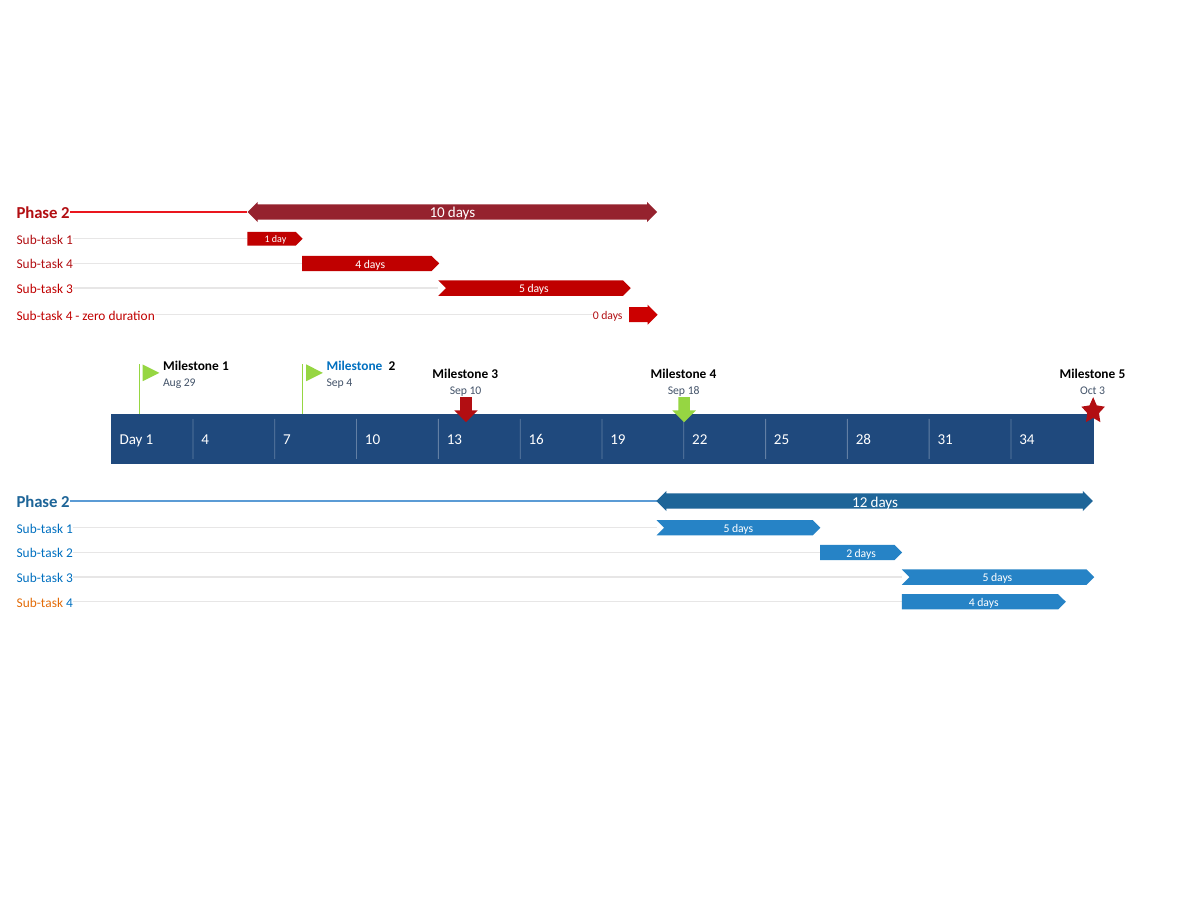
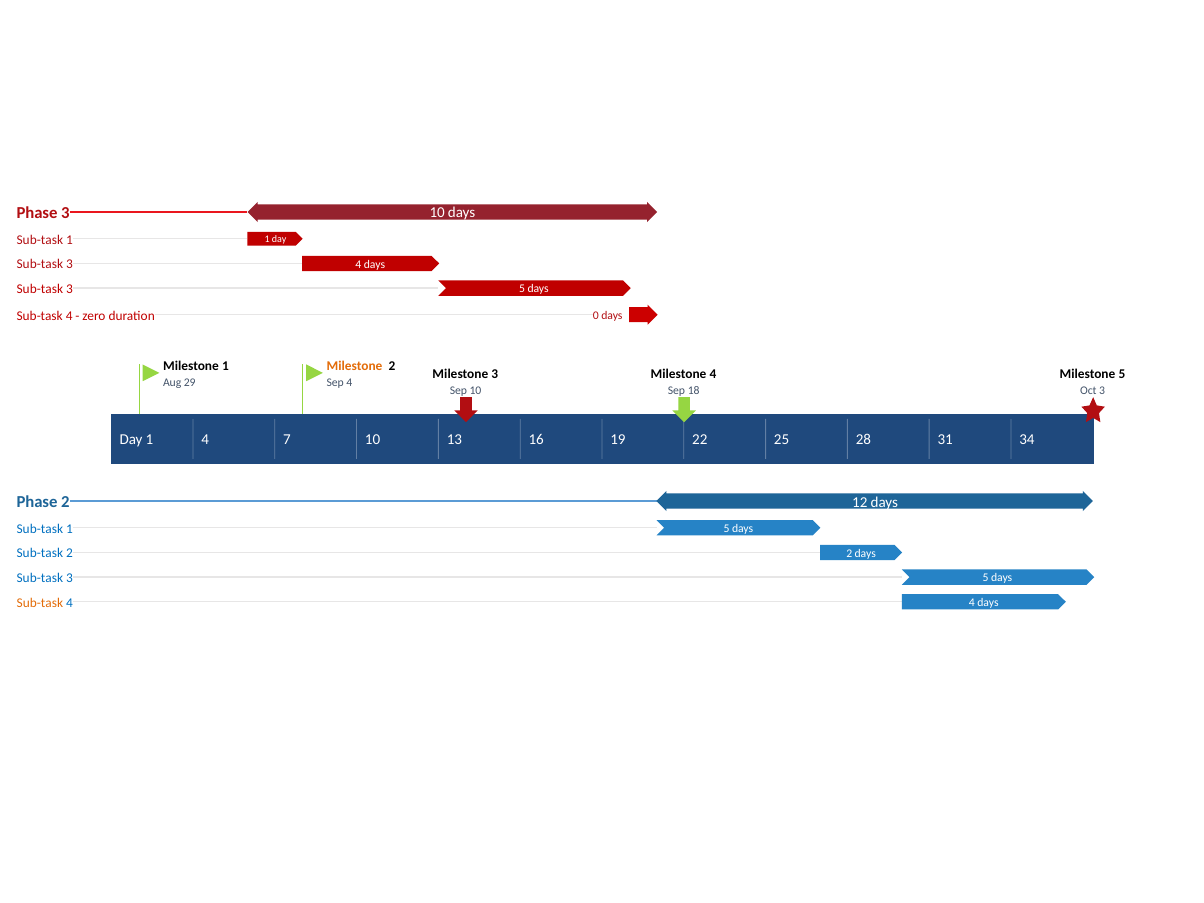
2: 2 -> 3 (65, 213)
4: 4 -> 3 (70, 264)
Milestone colour: blue -> orange (355, 366)
